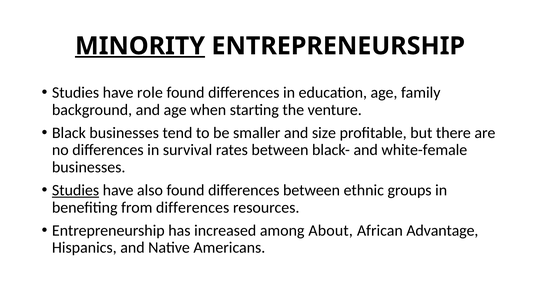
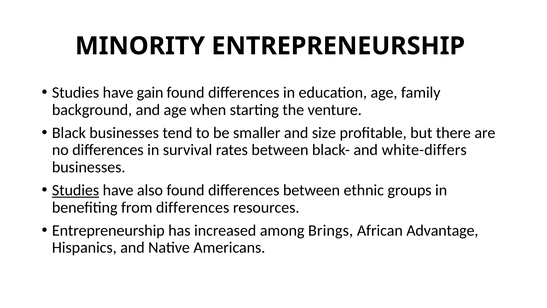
MINORITY underline: present -> none (140, 46)
role: role -> gain (150, 92)
white-female: white-female -> white-differs (424, 150)
About: About -> Brings (331, 230)
